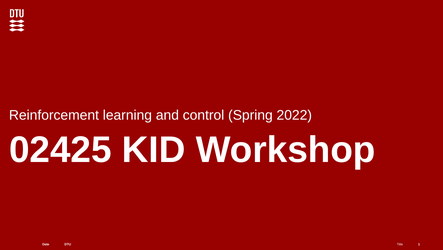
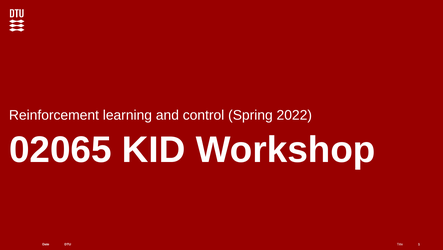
02425: 02425 -> 02065 (60, 150)
